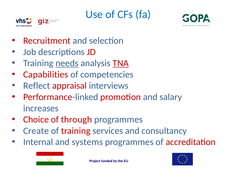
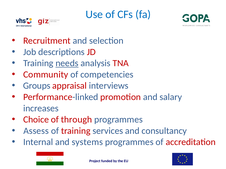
TNA underline: present -> none (121, 63)
Capabilities: Capabilities -> Community (46, 75)
Reflect: Reflect -> Groups (37, 86)
Create: Create -> Assess (36, 131)
